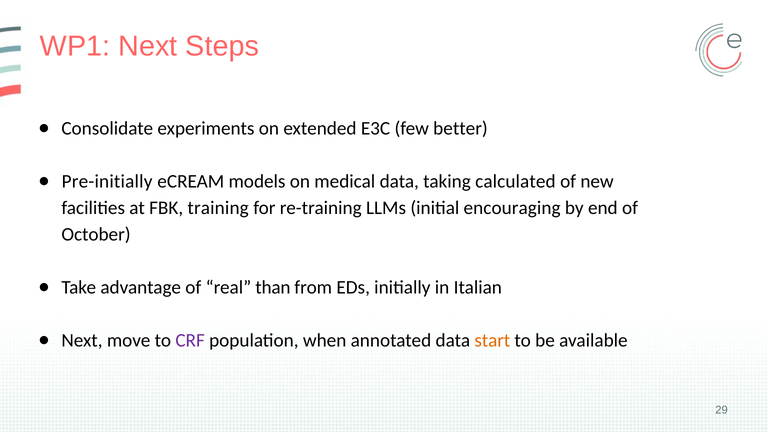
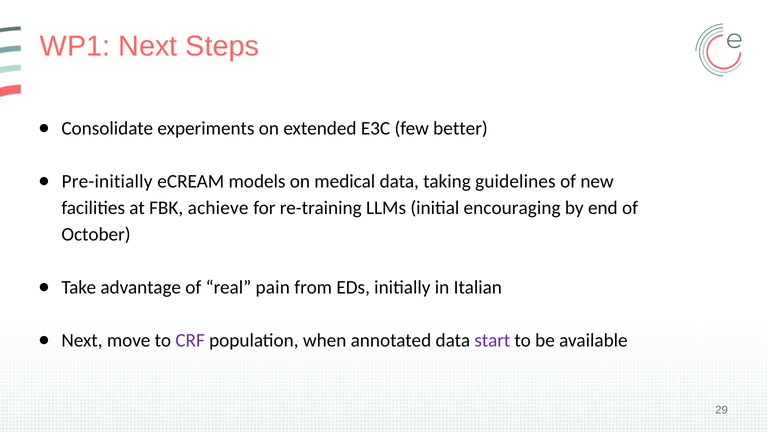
calculated: calculated -> guidelines (515, 182)
training: training -> achieve (218, 208)
than: than -> pain (273, 287)
start colour: orange -> purple (492, 340)
